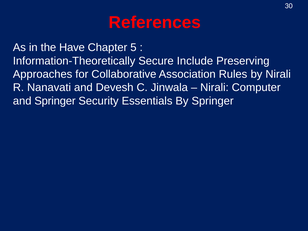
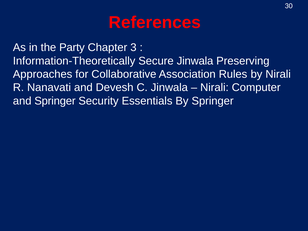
Have: Have -> Party (72, 48)
5: 5 -> 3 (133, 48)
Secure Include: Include -> Jinwala (195, 61)
